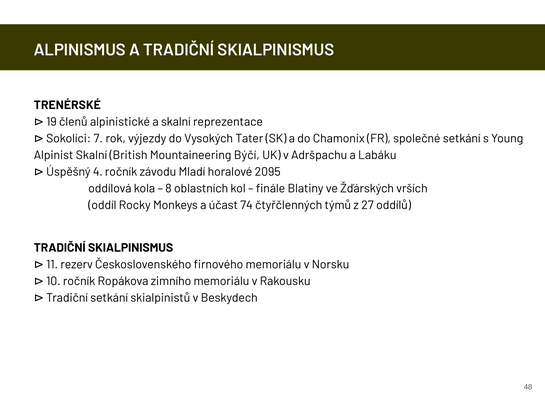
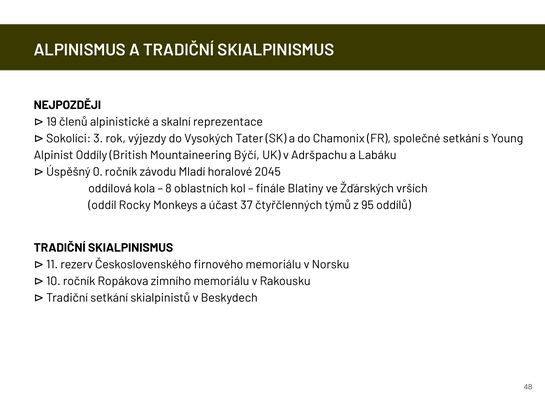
TRENÉRSKÉ: TRENÉRSKÉ -> NEJPOZDĚJI (67, 105)
7: 7 -> 3 (98, 138)
Alpinist Skalní: Skalní -> Oddíly (91, 155)
4: 4 -> 0 (98, 172)
2095: 2095 -> 2045 (268, 172)
74: 74 -> 37 (246, 205)
27: 27 -> 95 (367, 205)
